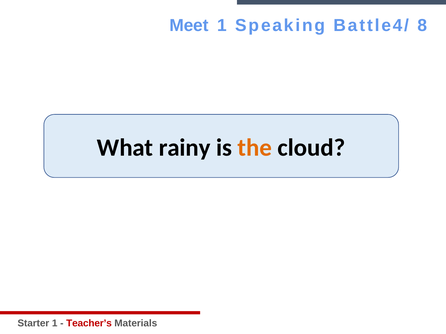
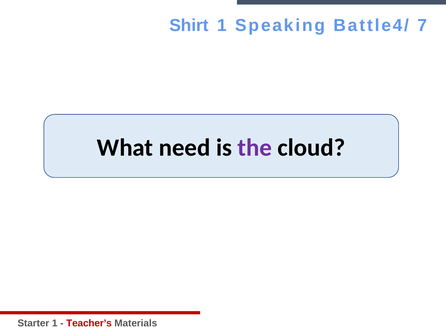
Meet: Meet -> Shirt (189, 26)
8: 8 -> 7 (422, 26)
rainy: rainy -> need (185, 148)
the colour: orange -> purple (255, 148)
